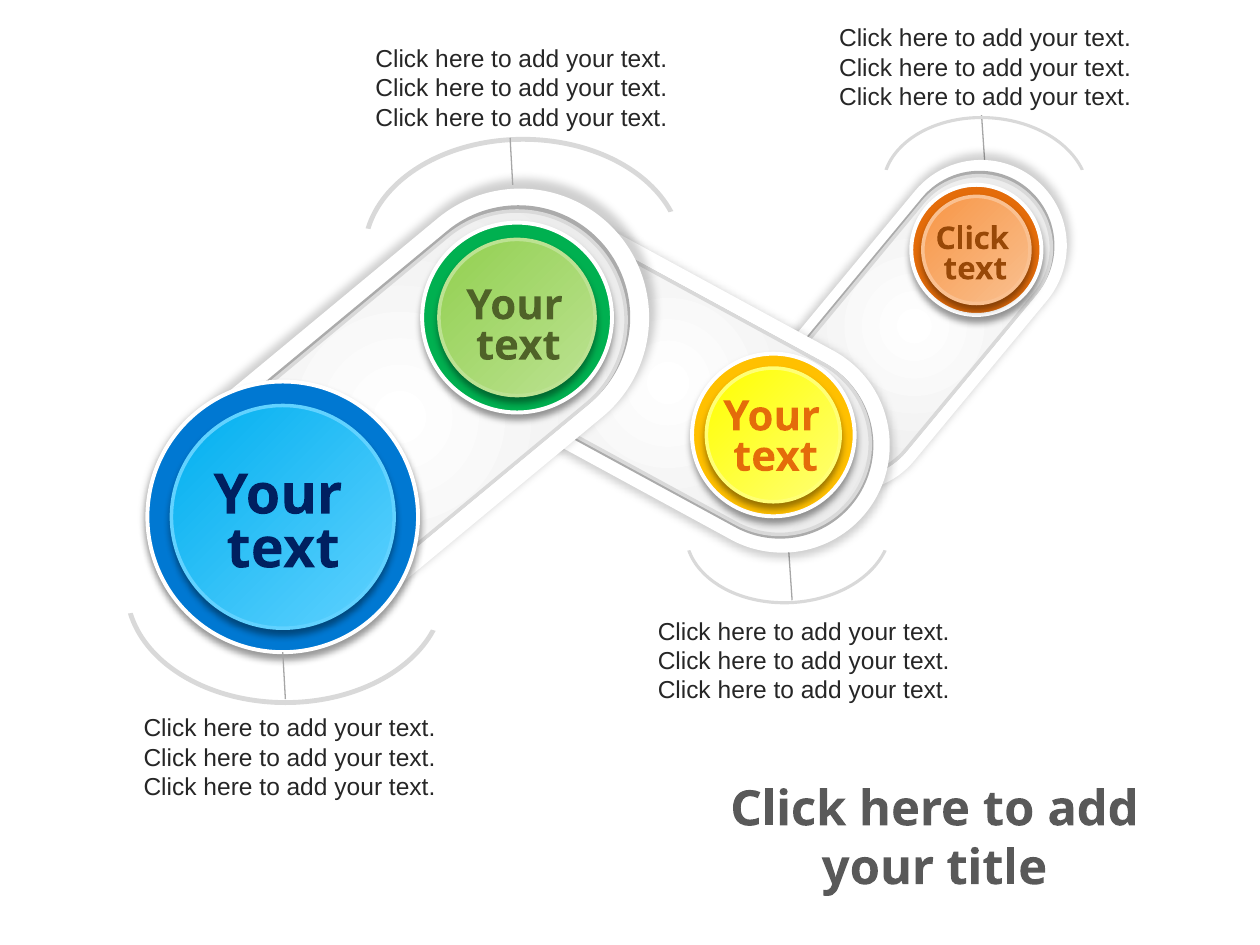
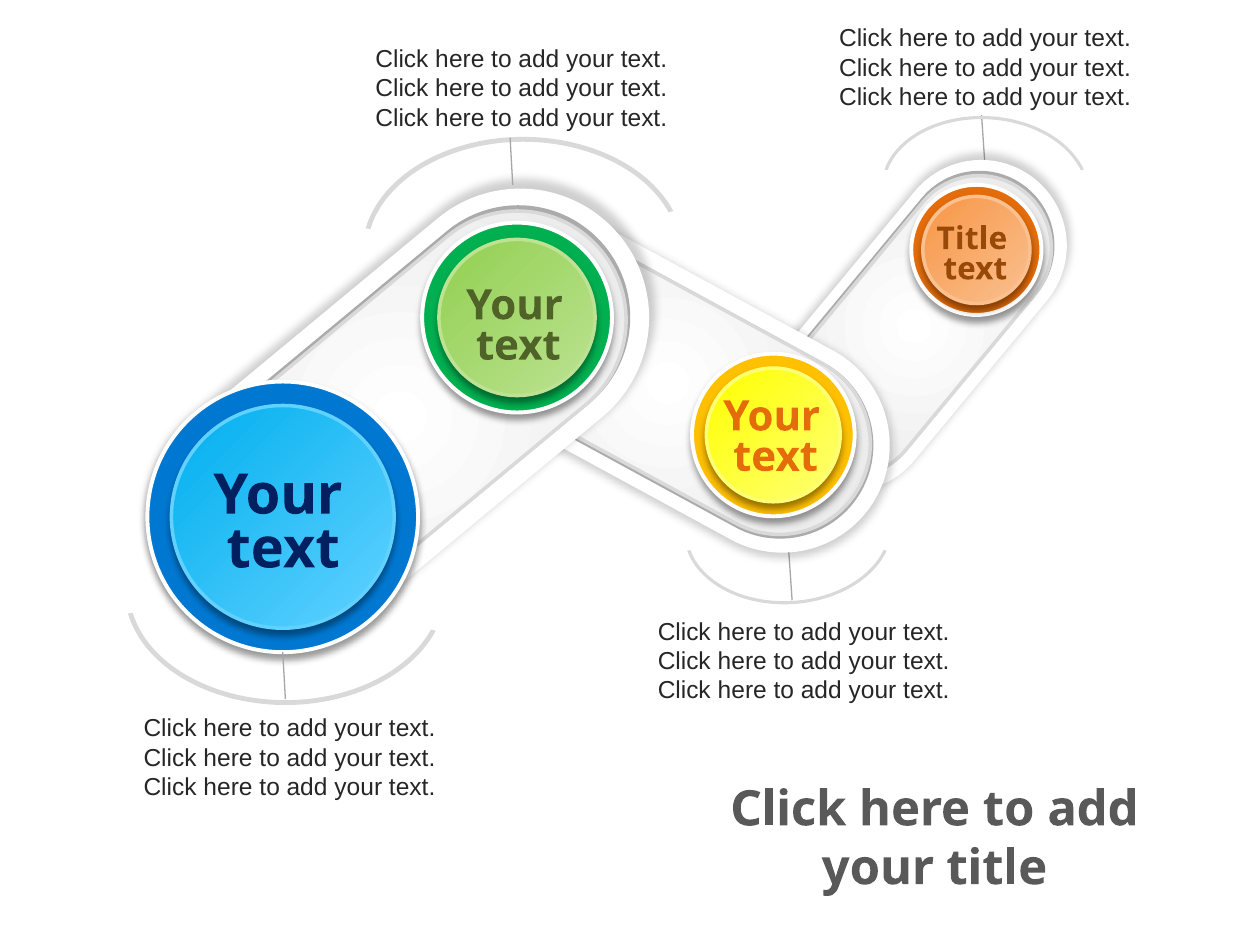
Click: Click -> Title (972, 239)
